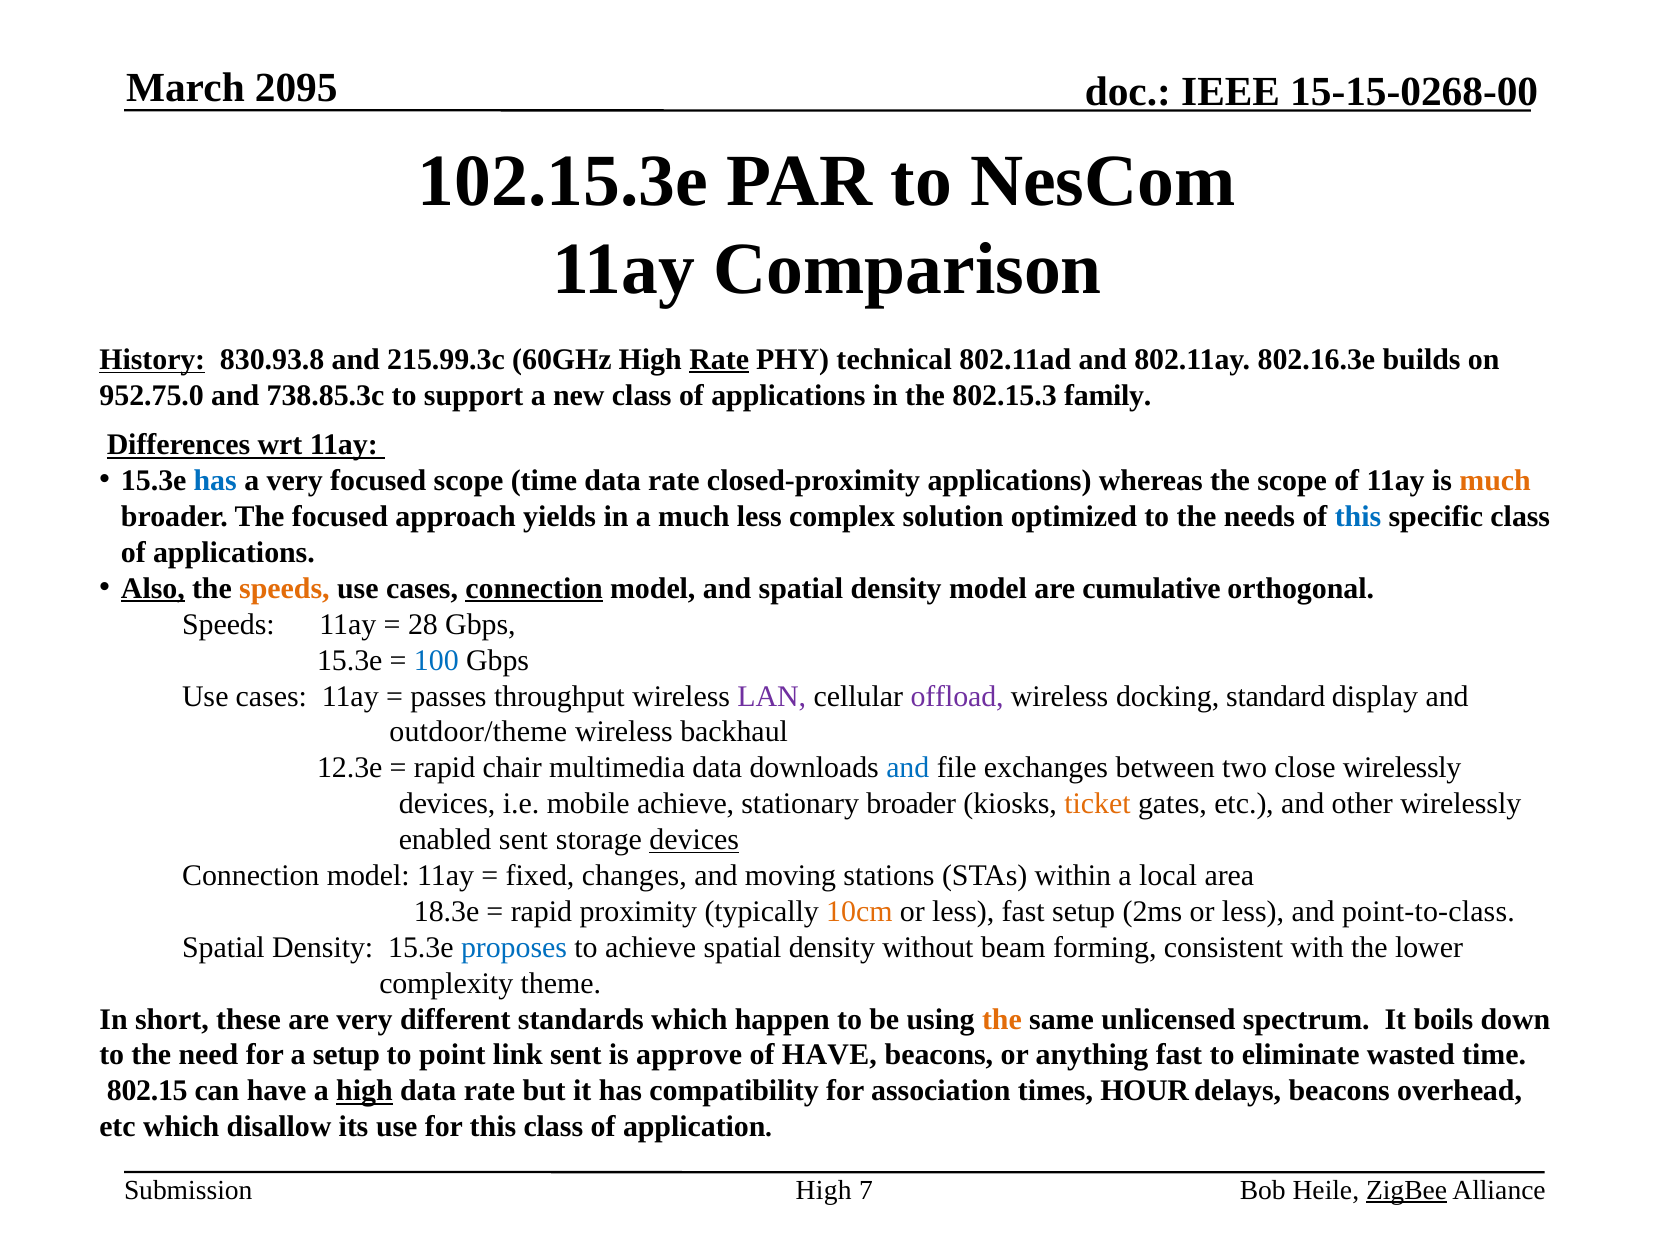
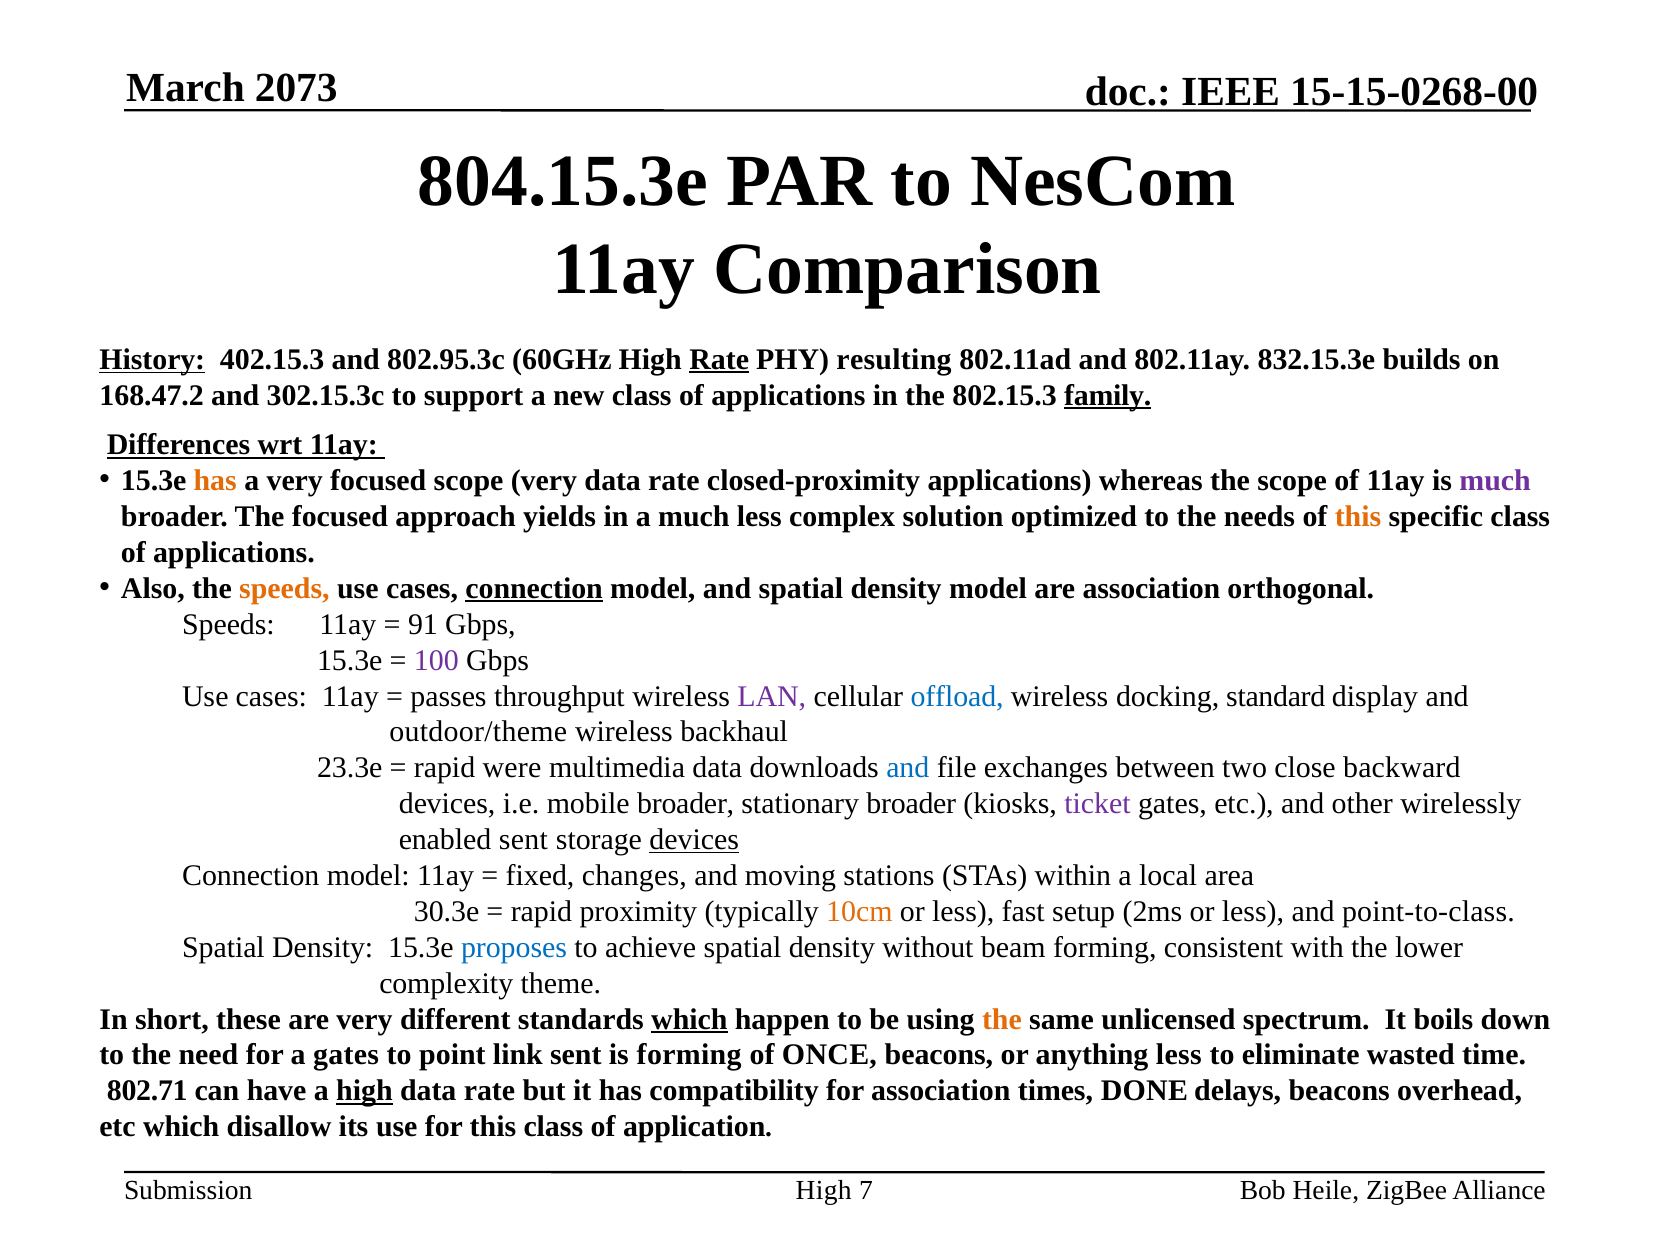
2095: 2095 -> 2073 (296, 88)
102.15.3e: 102.15.3e -> 804.15.3e (563, 181)
830.93.8: 830.93.8 -> 402.15.3 (272, 359)
215.99.3c: 215.99.3c -> 802.95.3c (446, 359)
technical: technical -> resulting (894, 359)
802.16.3e: 802.16.3e -> 832.15.3e (1316, 359)
952.75.0: 952.75.0 -> 168.47.2 (152, 395)
738.85.3c: 738.85.3c -> 302.15.3c (325, 395)
family underline: none -> present (1108, 395)
has colour: blue -> orange (215, 481)
scope time: time -> very (544, 481)
much colour: orange -> purple (1495, 481)
this colour: blue -> orange (1358, 517)
Also underline: present -> none (153, 589)
are cumulative: cumulative -> association (1151, 589)
28: 28 -> 91 (423, 625)
100 colour: blue -> purple (436, 660)
offload colour: purple -> blue (957, 696)
12.3e: 12.3e -> 23.3e (350, 768)
chair: chair -> were (512, 768)
close wirelessly: wirelessly -> backward (1402, 768)
mobile achieve: achieve -> broader (686, 804)
ticket colour: orange -> purple (1098, 804)
18.3e: 18.3e -> 30.3e (447, 912)
which underline: none -> present (689, 1019)
a setup: setup -> gates (346, 1055)
is approve: approve -> forming (689, 1055)
of HAVE: HAVE -> ONCE (829, 1055)
anything fast: fast -> less (1179, 1055)
802.15: 802.15 -> 802.71 (147, 1091)
HOUR: HOUR -> DONE (1144, 1091)
ZigBee underline: present -> none (1407, 1190)
